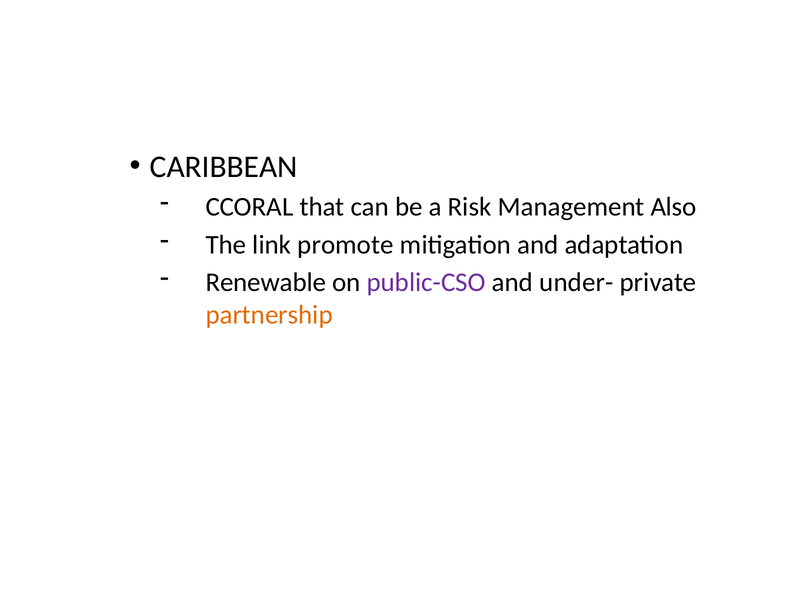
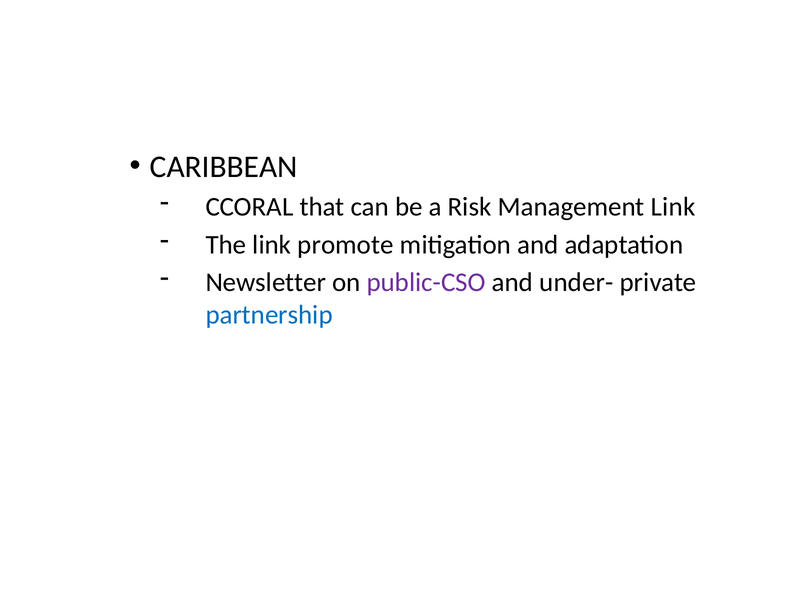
Management Also: Also -> Link (673, 207)
Renewable: Renewable -> Newsletter (266, 283)
partnership colour: orange -> blue (269, 315)
